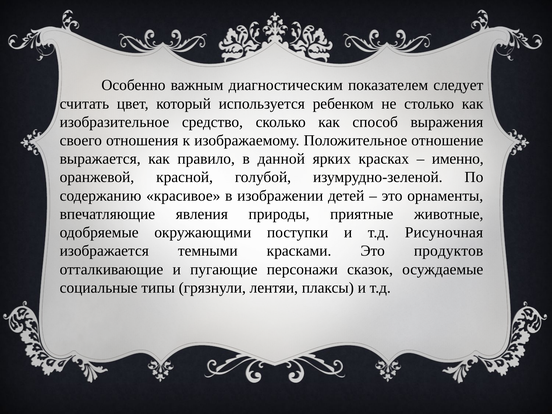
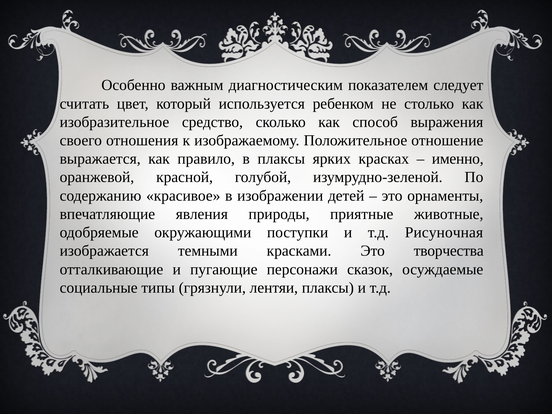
в данной: данной -> плаксы (281, 159)
продуктов: продуктов -> творчества (449, 251)
